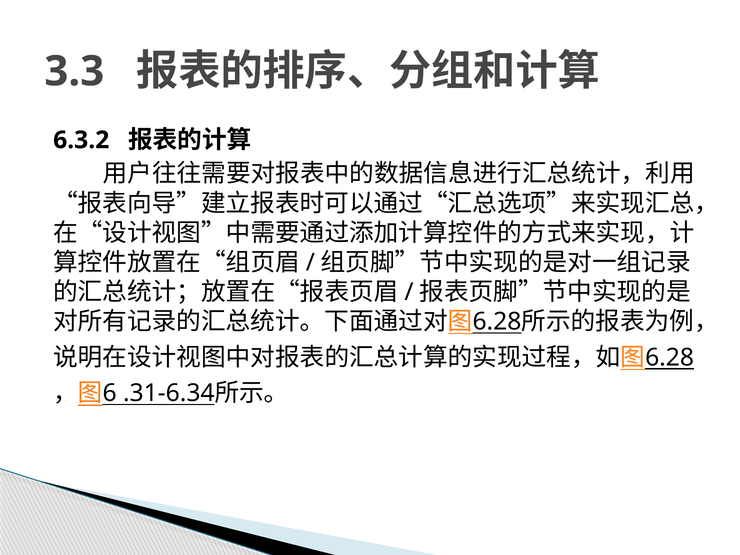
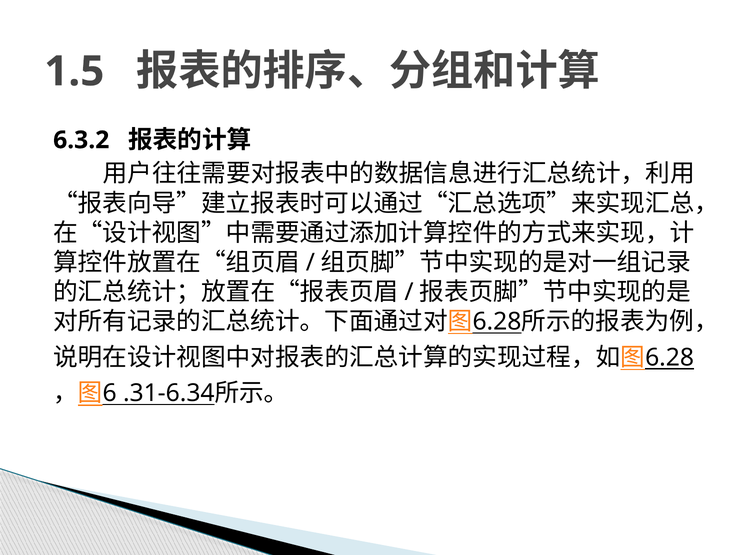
3.3: 3.3 -> 1.5 (74, 71)
